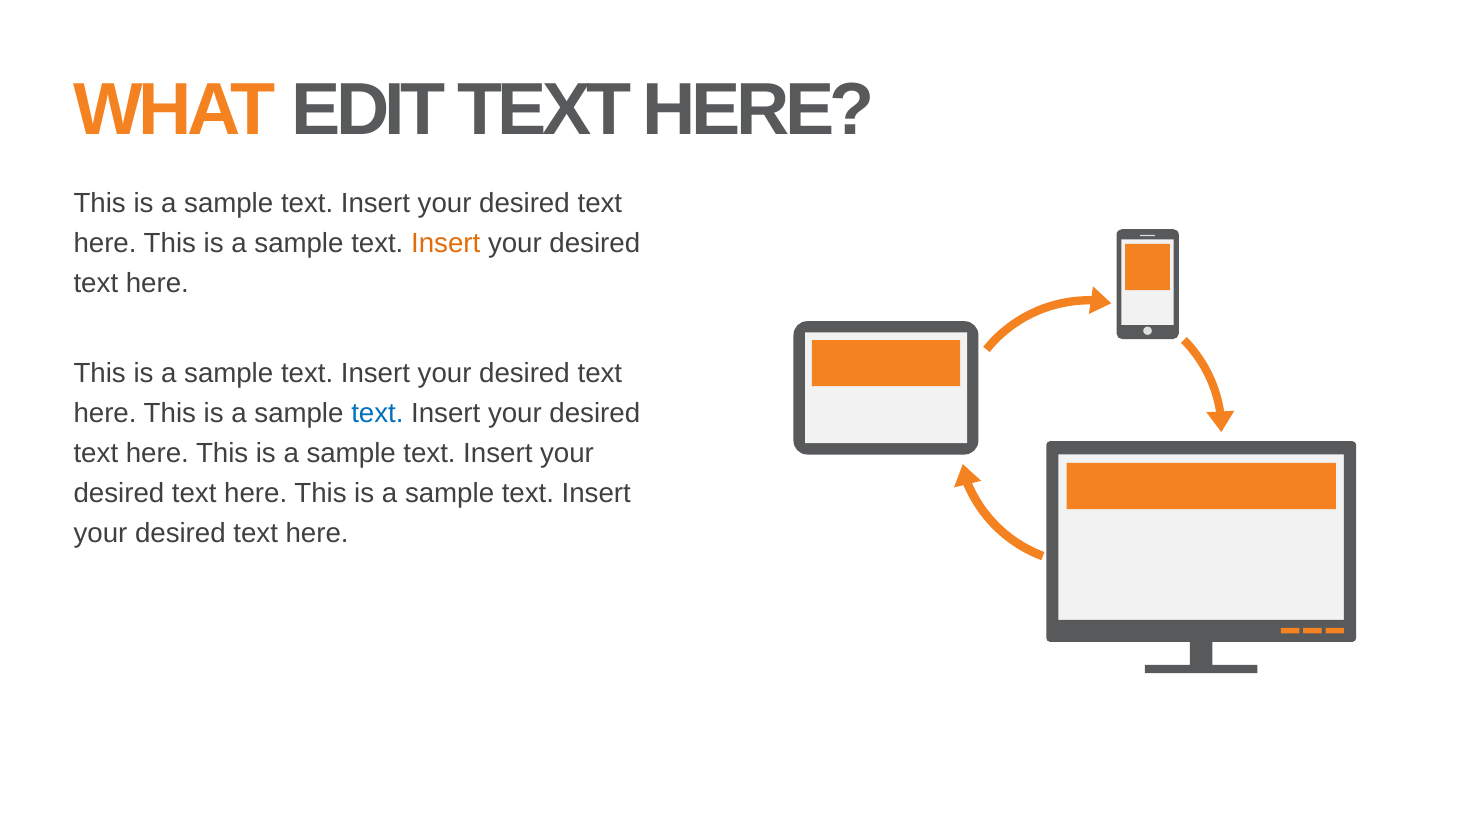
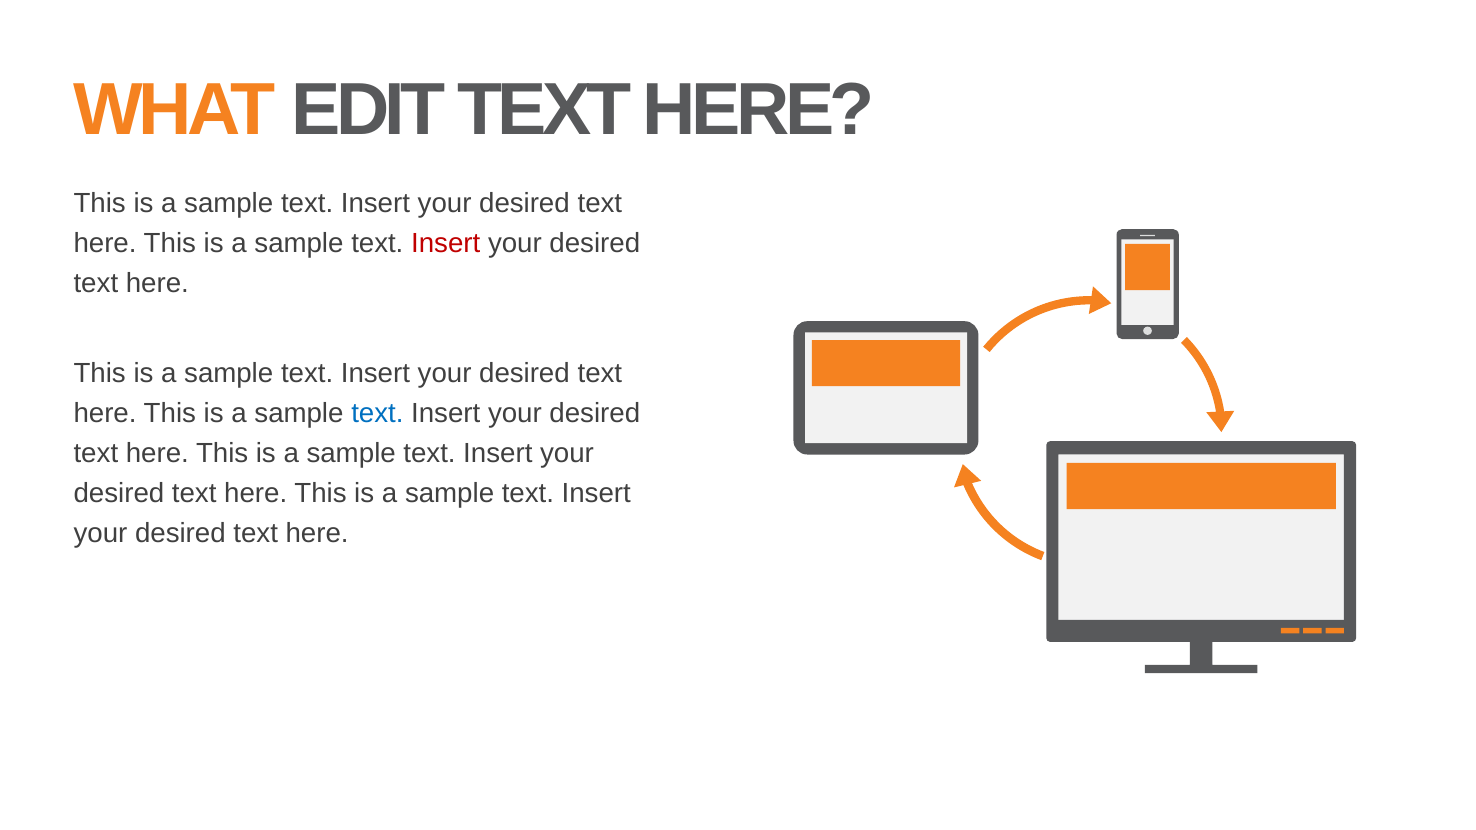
Insert colour: orange -> red (446, 243)
